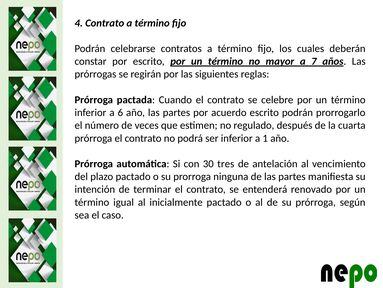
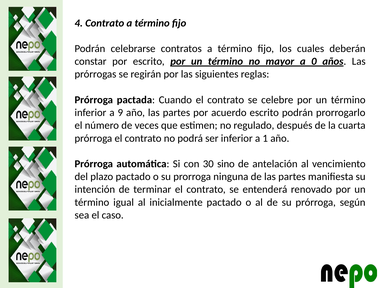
7: 7 -> 0 (314, 61)
6: 6 -> 9 (120, 112)
tres: tres -> sino (226, 163)
